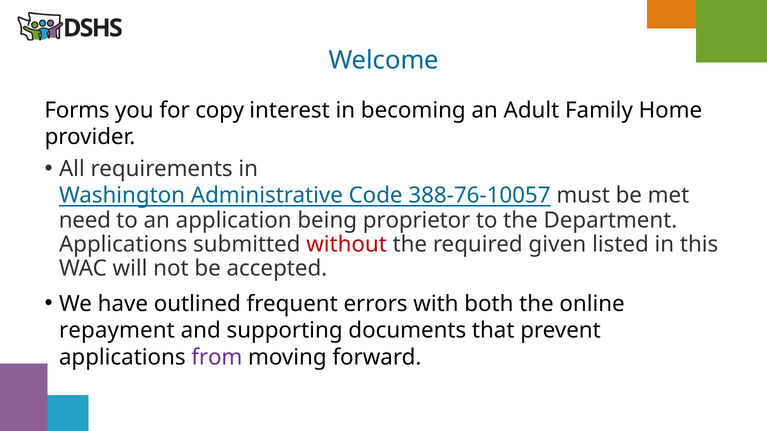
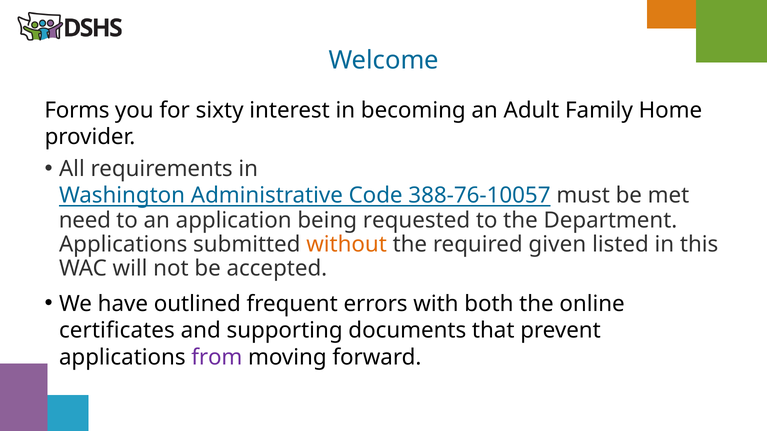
copy: copy -> sixty (220, 110)
proprietor: proprietor -> requested (416, 221)
without colour: red -> orange (347, 245)
repayment: repayment -> certificates (117, 331)
